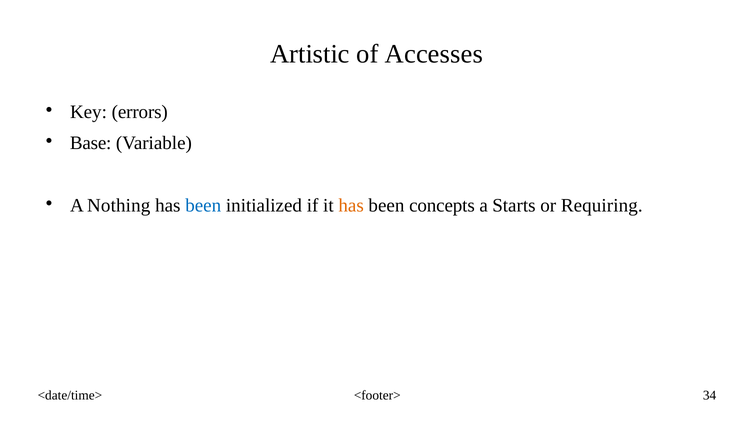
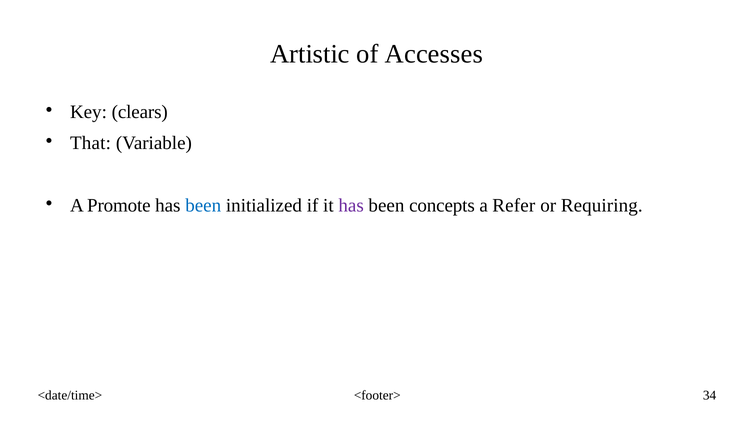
errors: errors -> clears (140, 112)
Base: Base -> That (90, 143)
Nothing: Nothing -> Promote (119, 206)
has colour: orange -> purple (351, 206)
Starts: Starts -> Refer (514, 206)
